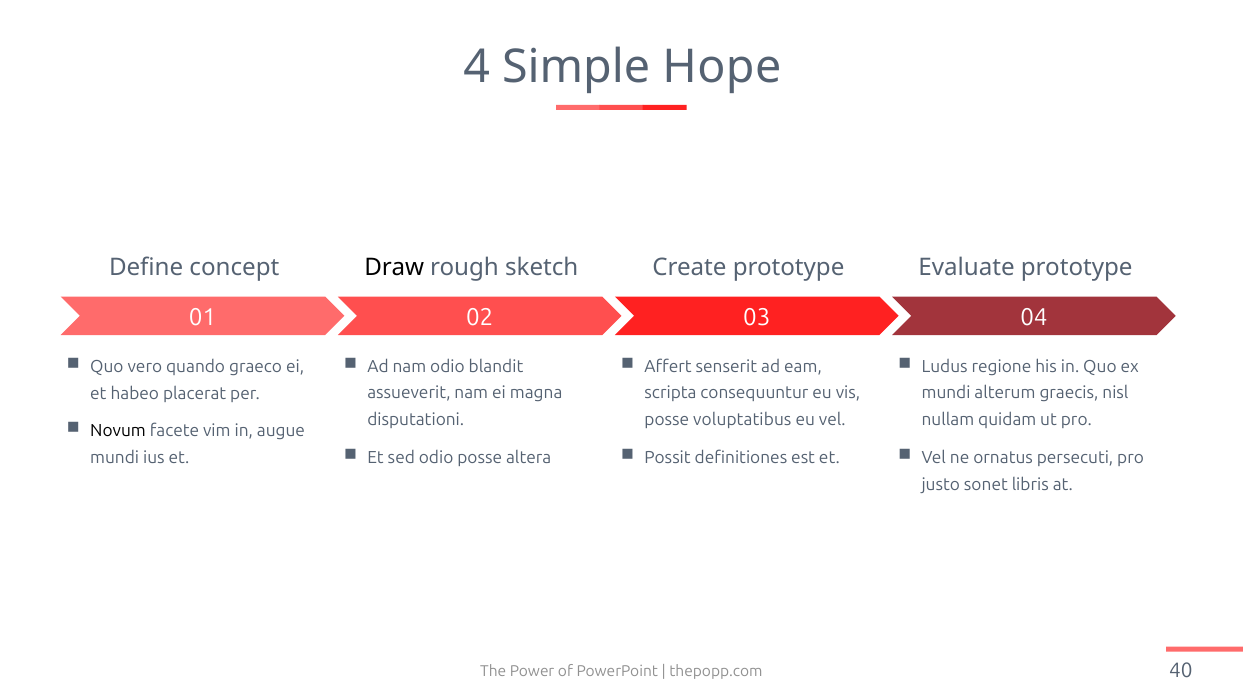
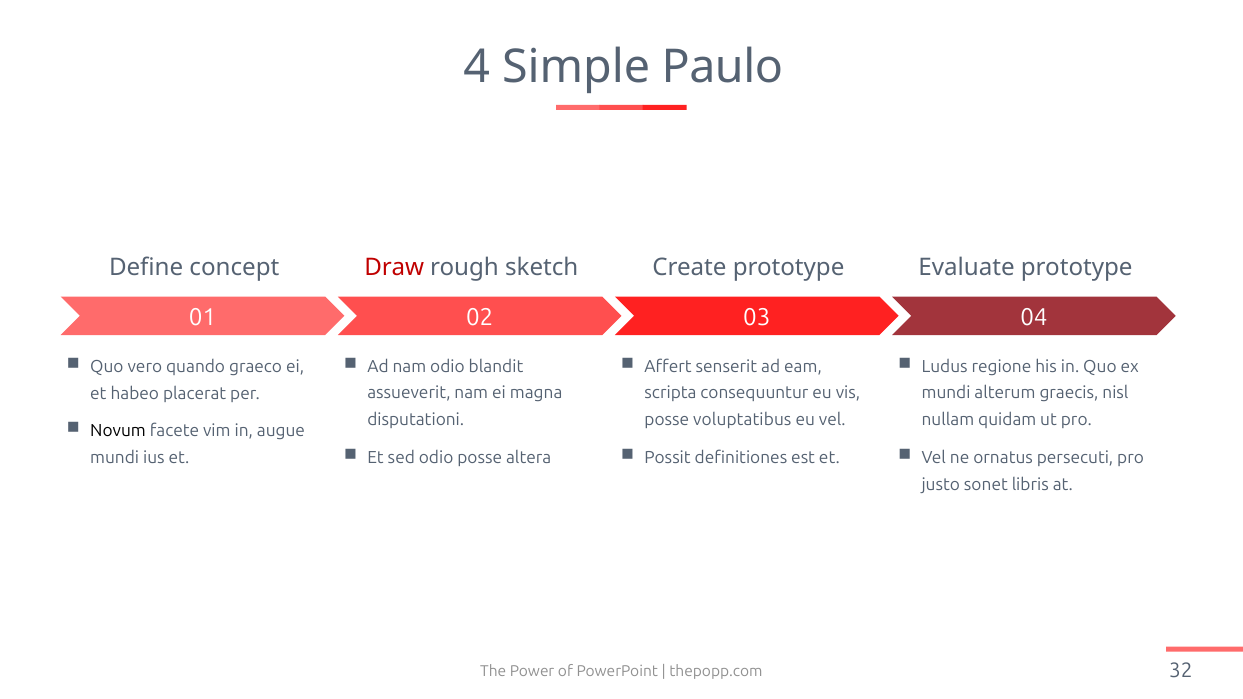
Hope: Hope -> Paulo (722, 67)
Draw colour: black -> red (394, 268)
40: 40 -> 32 (1181, 671)
